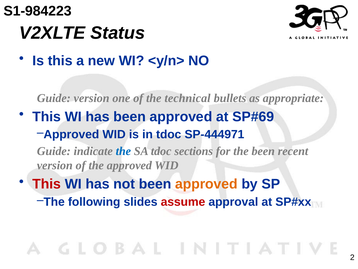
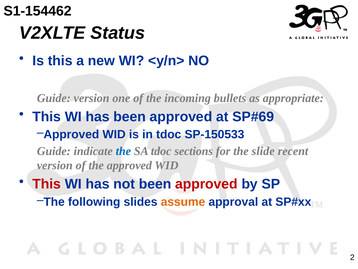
S1-984223: S1-984223 -> S1-154462 (38, 11)
technical: technical -> incoming (188, 98)
SP-444971: SP-444971 -> SP-150533 (214, 134)
the been: been -> slide (263, 151)
approved colour: orange -> red (206, 184)
assume colour: red -> orange (183, 201)
